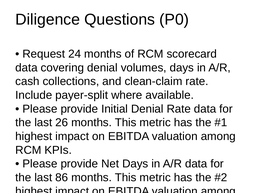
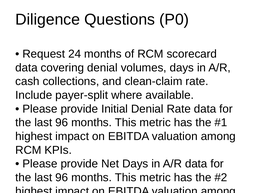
26: 26 -> 96 (62, 122)
86: 86 -> 96 (62, 177)
